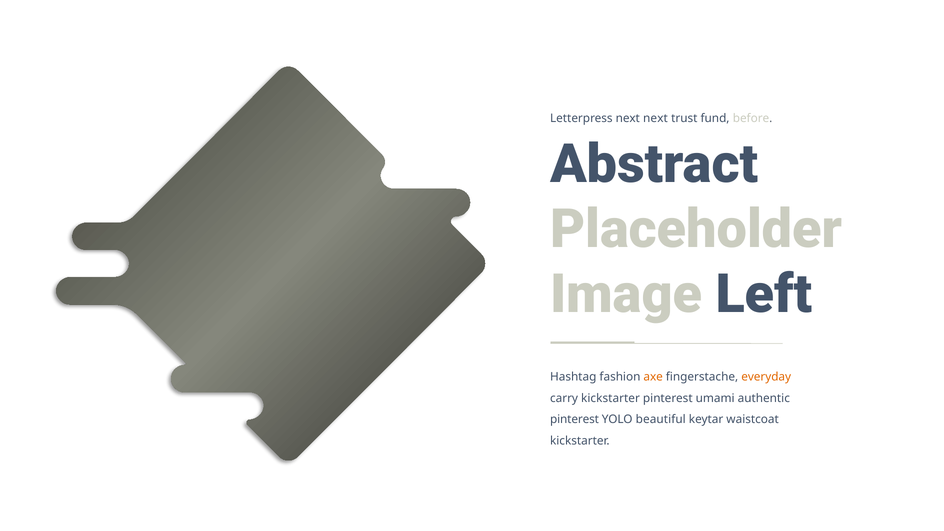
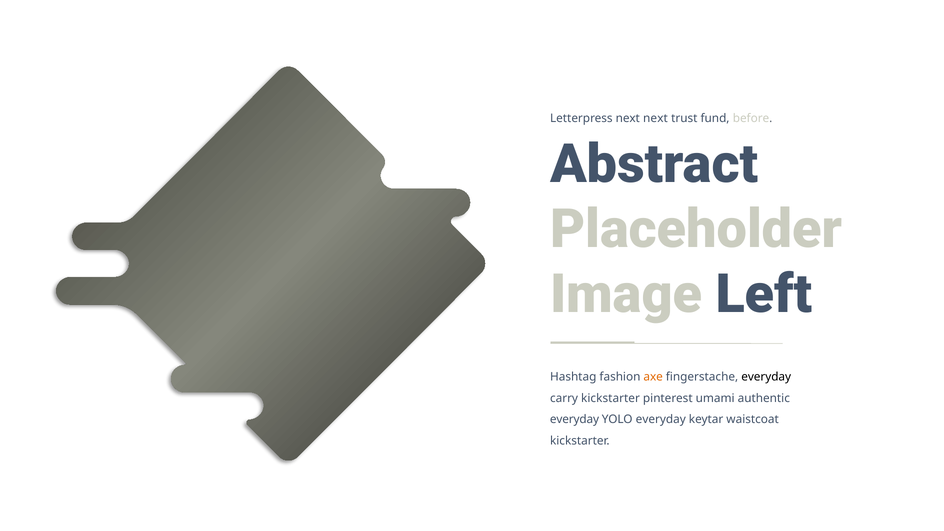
everyday colour: orange -> black (766, 377)
pinterest: pinterest -> everyday (574, 419)
YOLO beautiful: beautiful -> everyday (661, 419)
